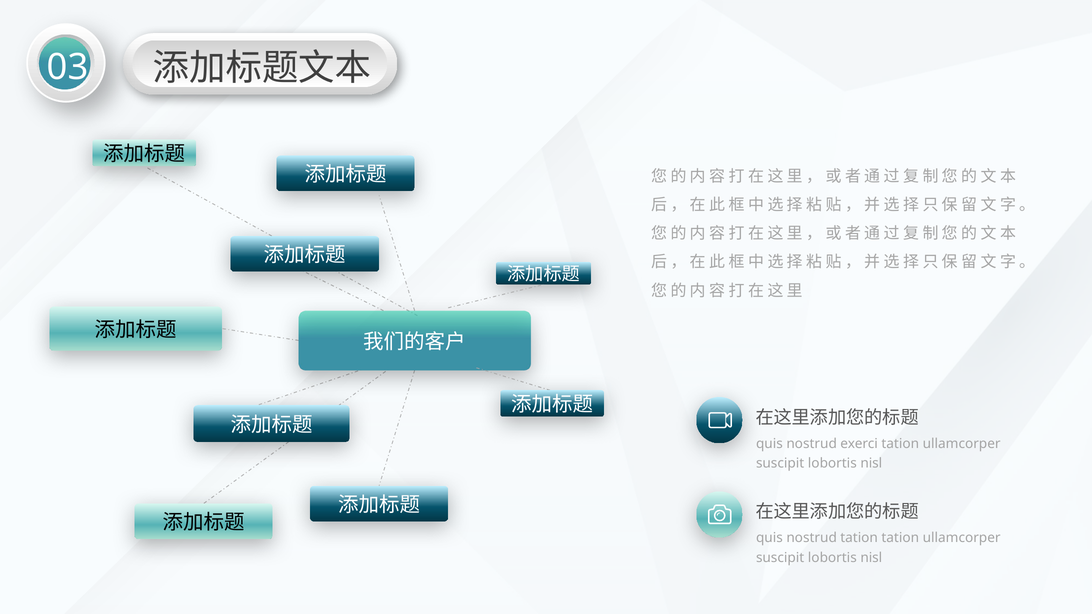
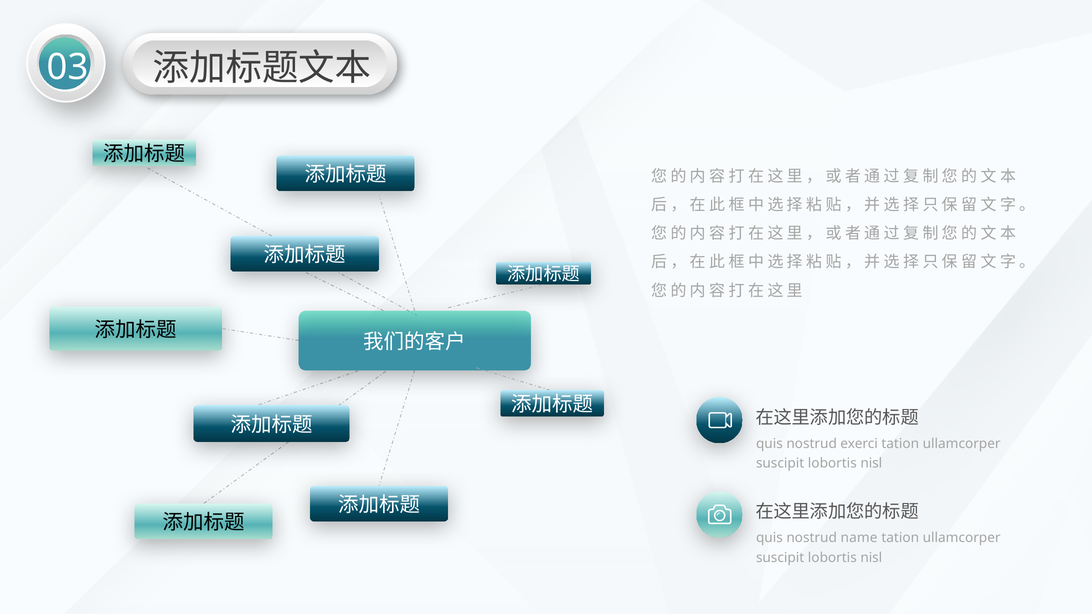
nostrud tation: tation -> name (859, 538)
